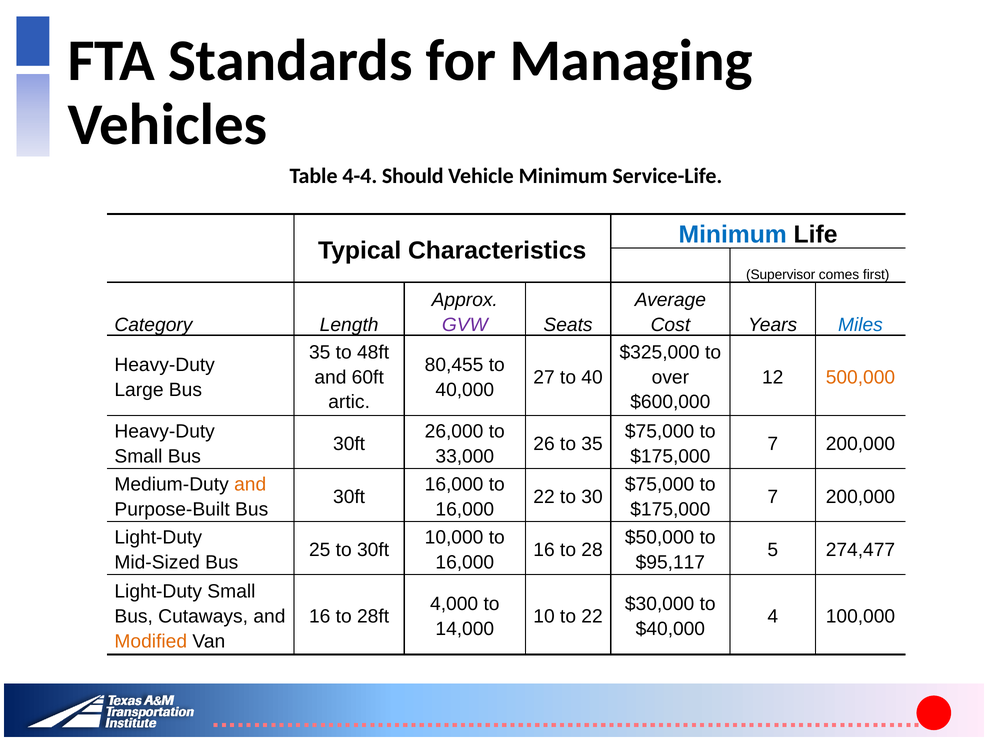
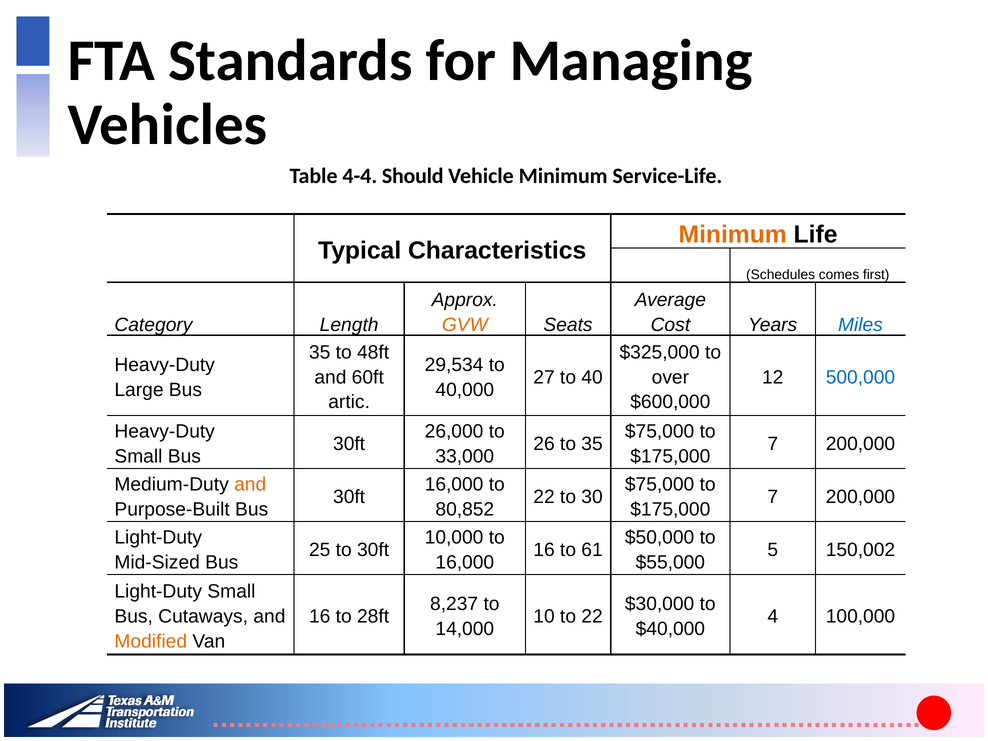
Minimum colour: blue -> orange (733, 235)
Supervisor: Supervisor -> Schedules (781, 275)
GVW colour: purple -> orange (465, 325)
80,455: 80,455 -> 29,534 (454, 365)
500,000 colour: orange -> blue (860, 377)
16,000: 16,000 -> 80,852 (465, 509)
28: 28 -> 61 (592, 550)
274,477: 274,477 -> 150,002 (860, 550)
$95,117: $95,117 -> $55,000 (670, 562)
4,000: 4,000 -> 8,237 (454, 604)
